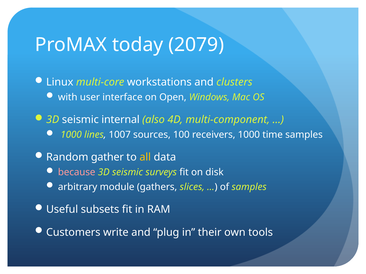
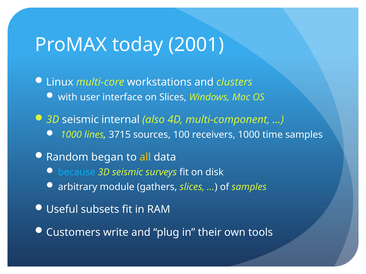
2079: 2079 -> 2001 (196, 45)
on Open: Open -> Slices (173, 97)
1007: 1007 -> 3715 (120, 135)
gather: gather -> began (107, 157)
because colour: pink -> light blue (77, 173)
